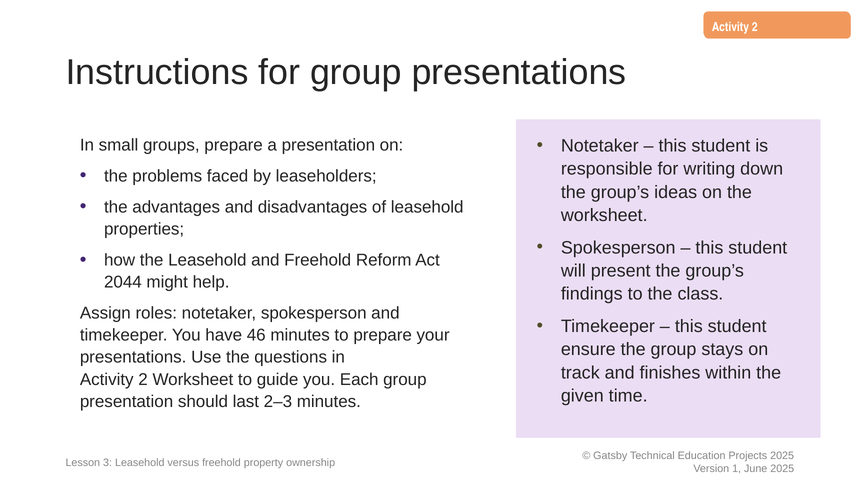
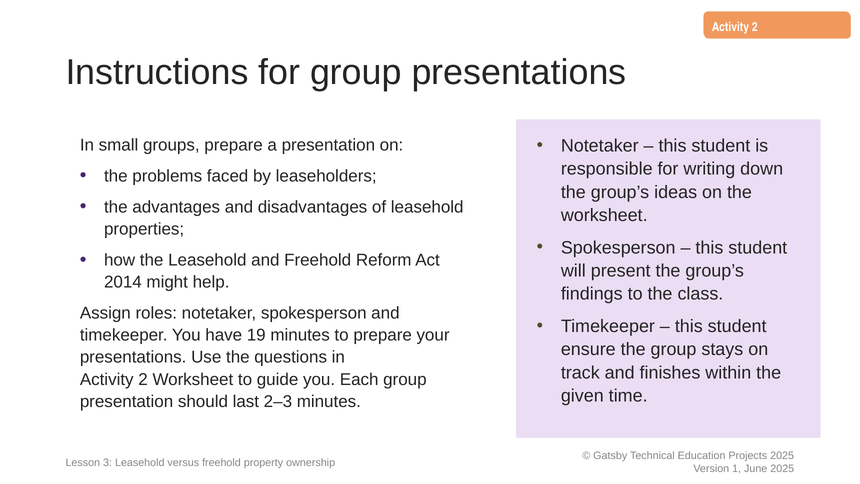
2044: 2044 -> 2014 (123, 282)
46: 46 -> 19 (256, 335)
